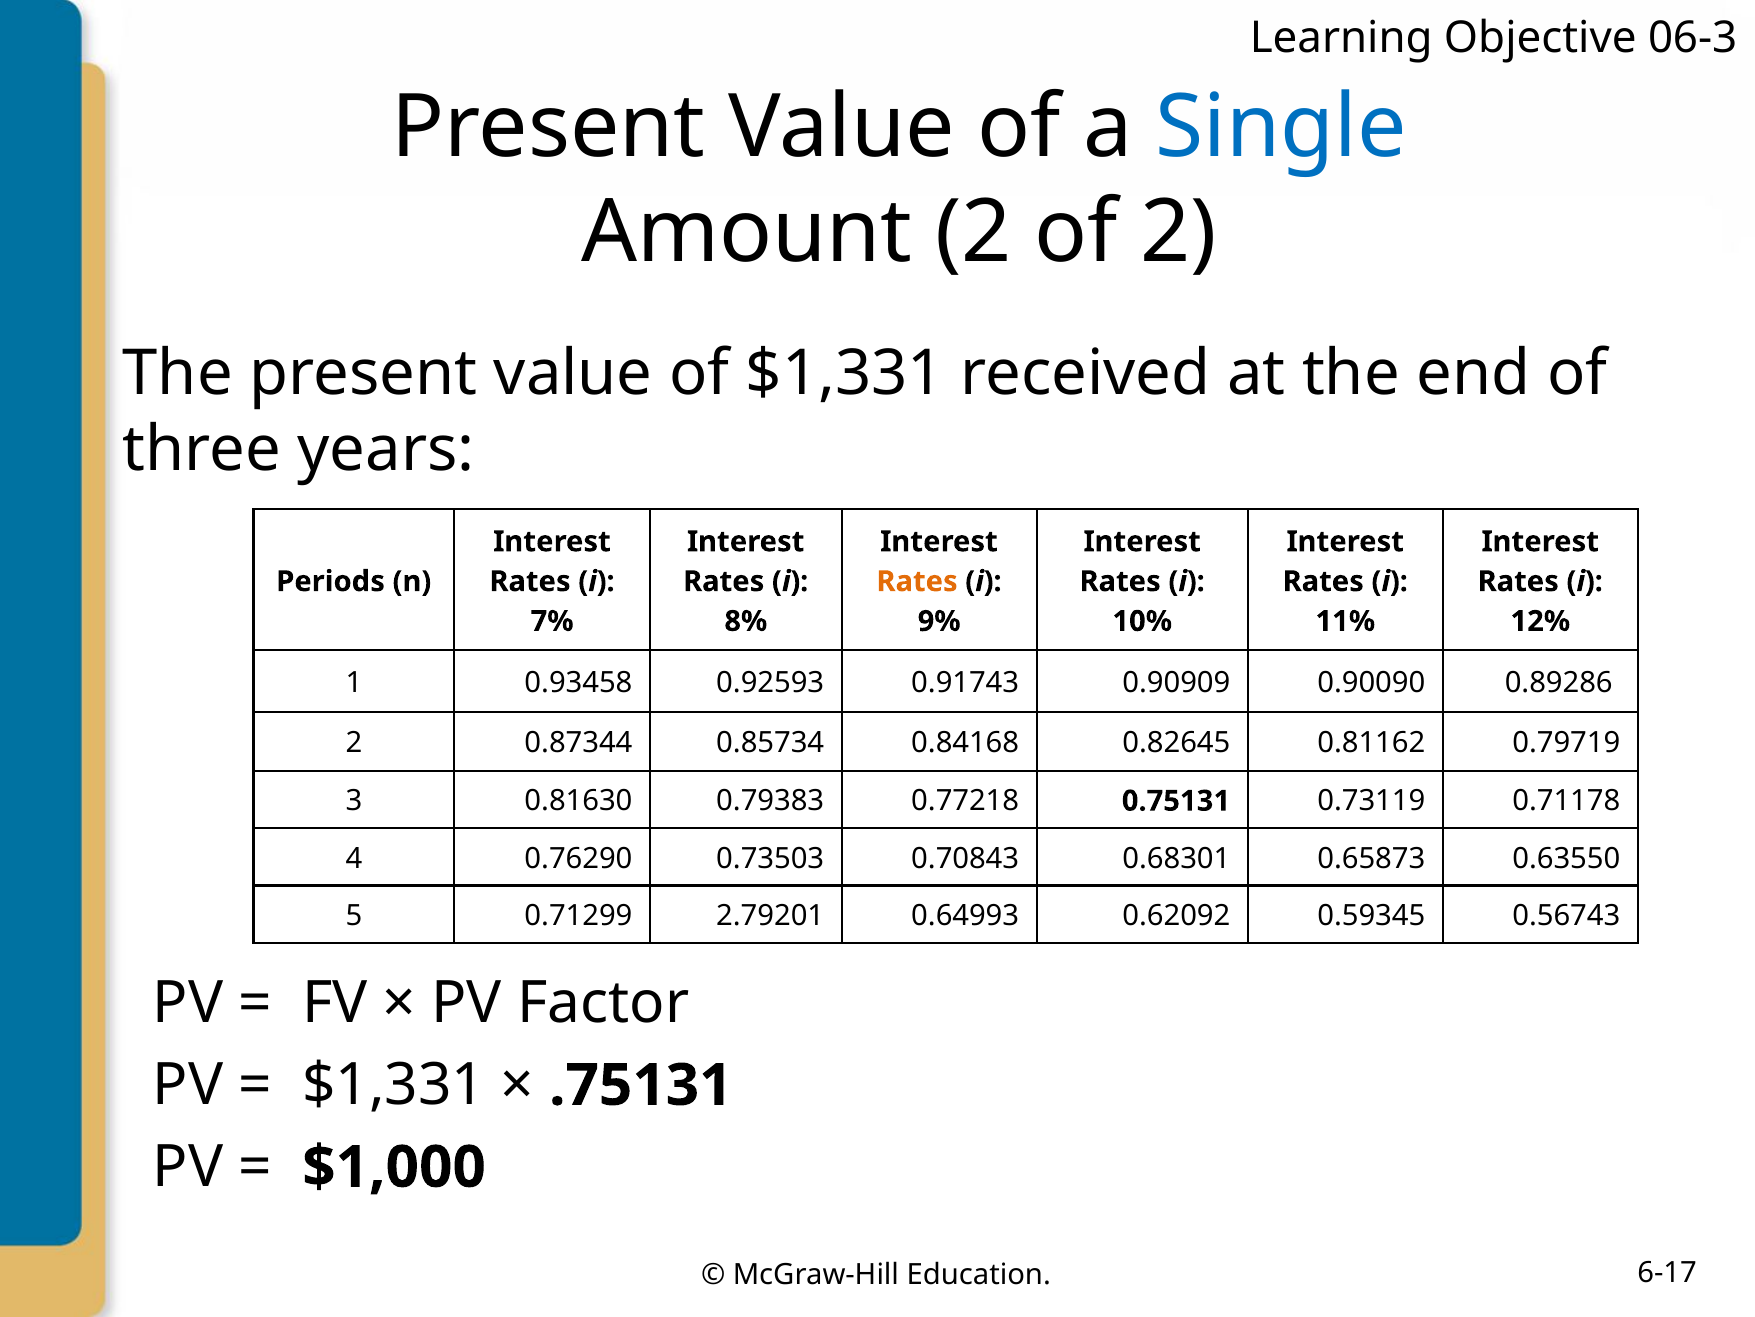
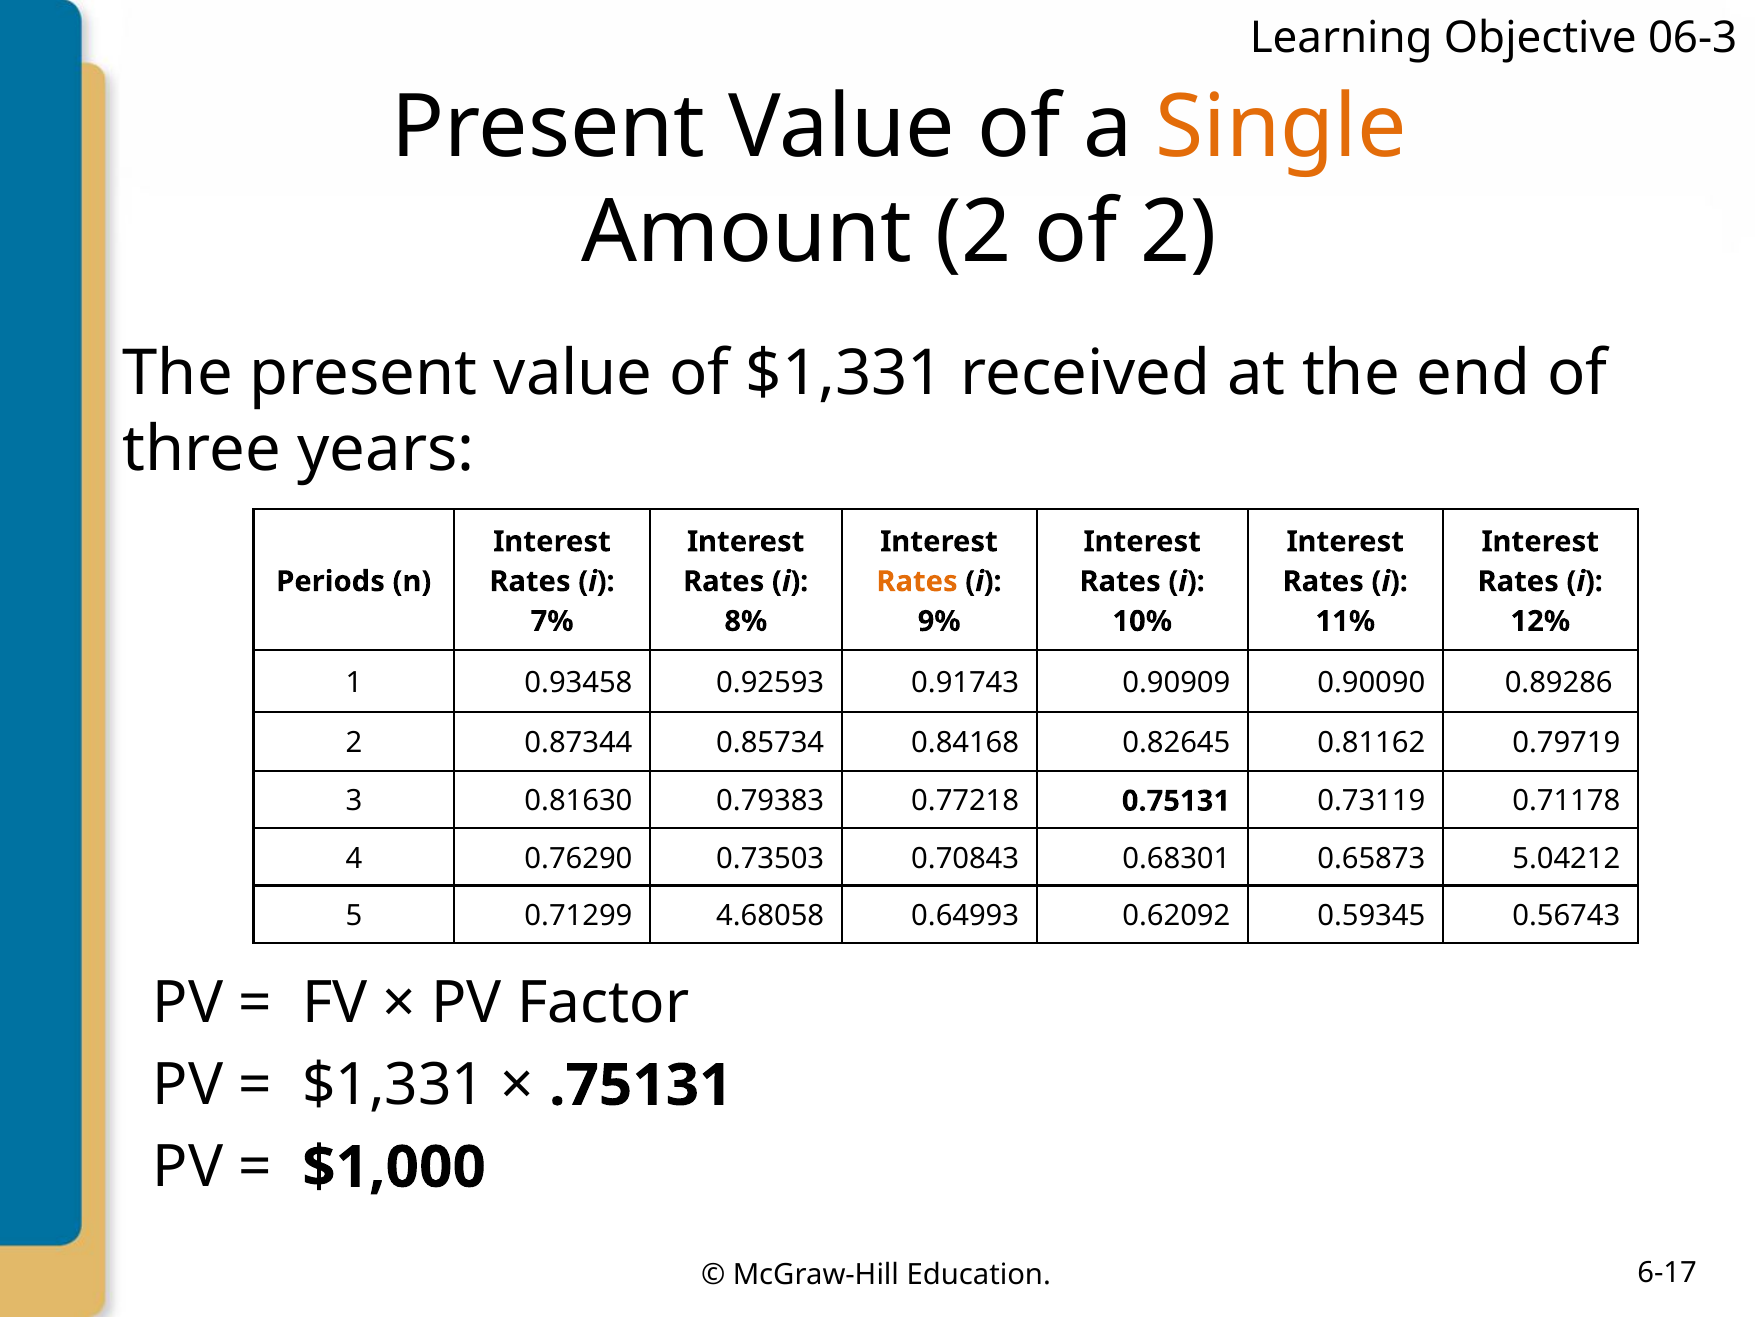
Single colour: blue -> orange (1281, 127)
0.63550: 0.63550 -> 5.04212 (1566, 858)
2.79201: 2.79201 -> 4.68058 (770, 915)
